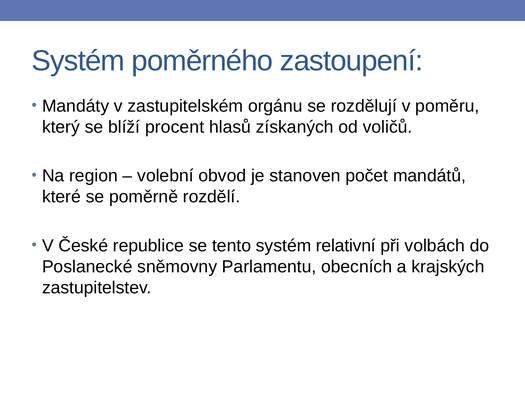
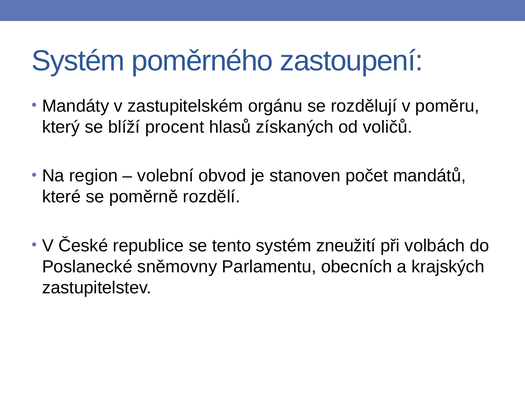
relativní: relativní -> zneužití (346, 246)
